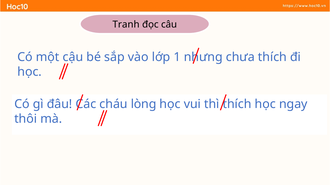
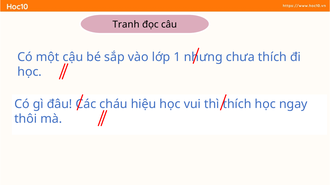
lòng: lòng -> hiệu (144, 104)
